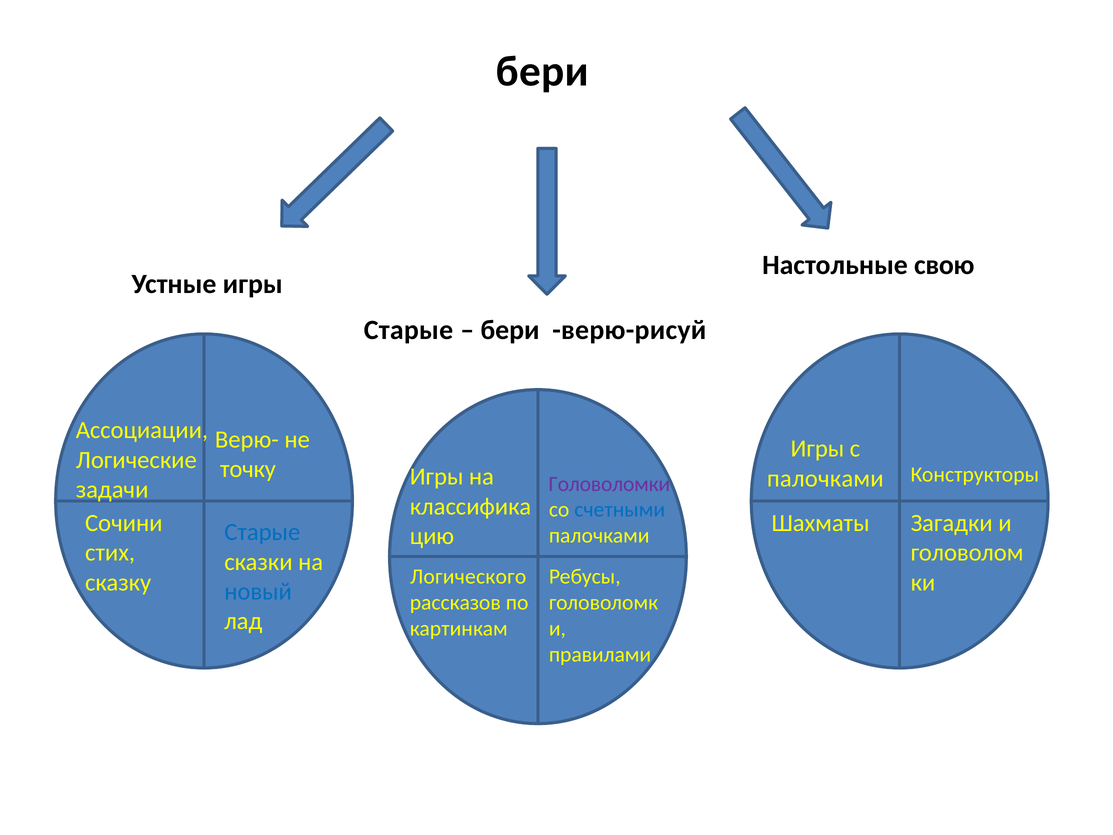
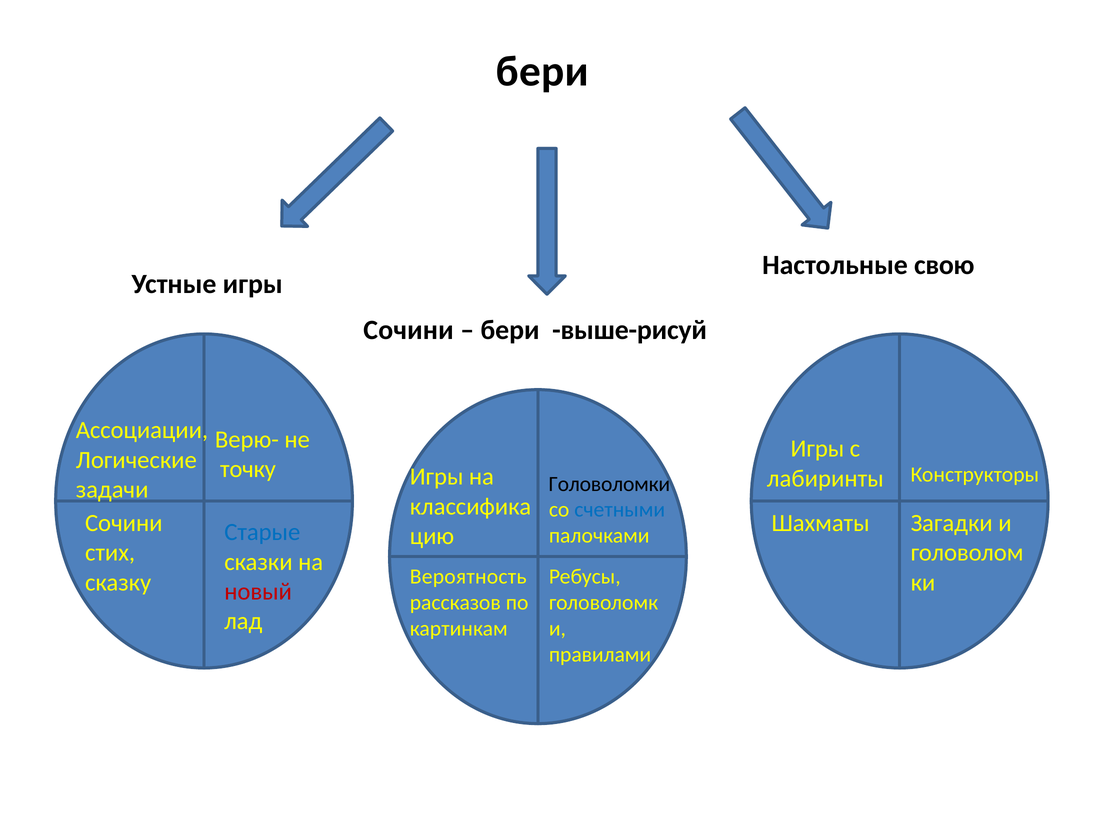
Старые: Старые -> Сочини (409, 330)
верю-рисуй: верю-рисуй -> выше-рисуй (630, 330)
палочками: палочками -> лабиринты (825, 478)
Головоломки colour: purple -> black (609, 484)
Логического: Логического -> Вероятность (468, 576)
новый colour: blue -> red (258, 591)
